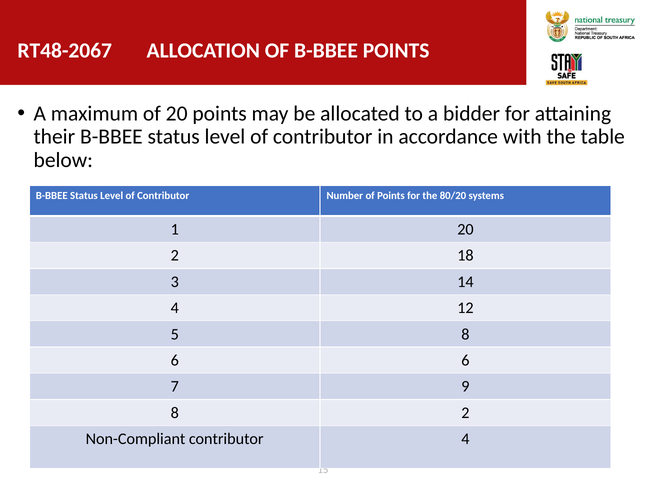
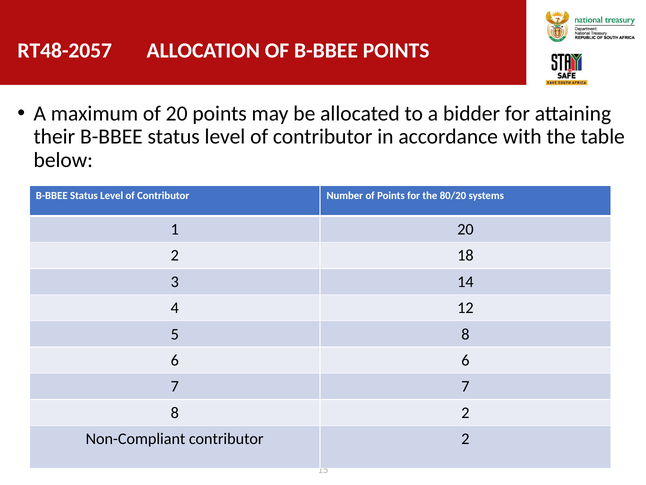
RT48-2067: RT48-2067 -> RT48-2057 (65, 51)
7 9: 9 -> 7 (465, 386)
contributor 4: 4 -> 2 (465, 439)
